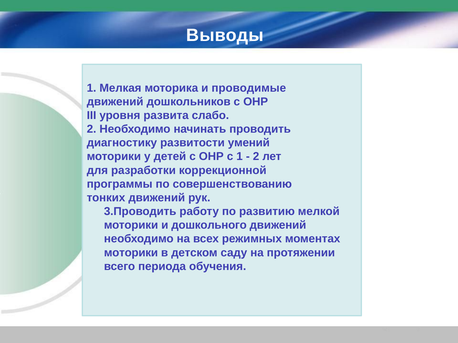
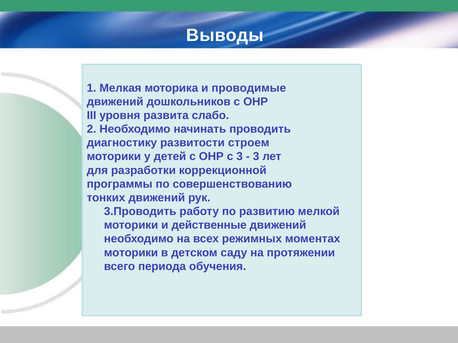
умений: умений -> строем (249, 143)
с 1: 1 -> 3 (240, 157)
2: 2 -> 3 (256, 157)
дошкольного: дошкольного -> действенные (209, 225)
